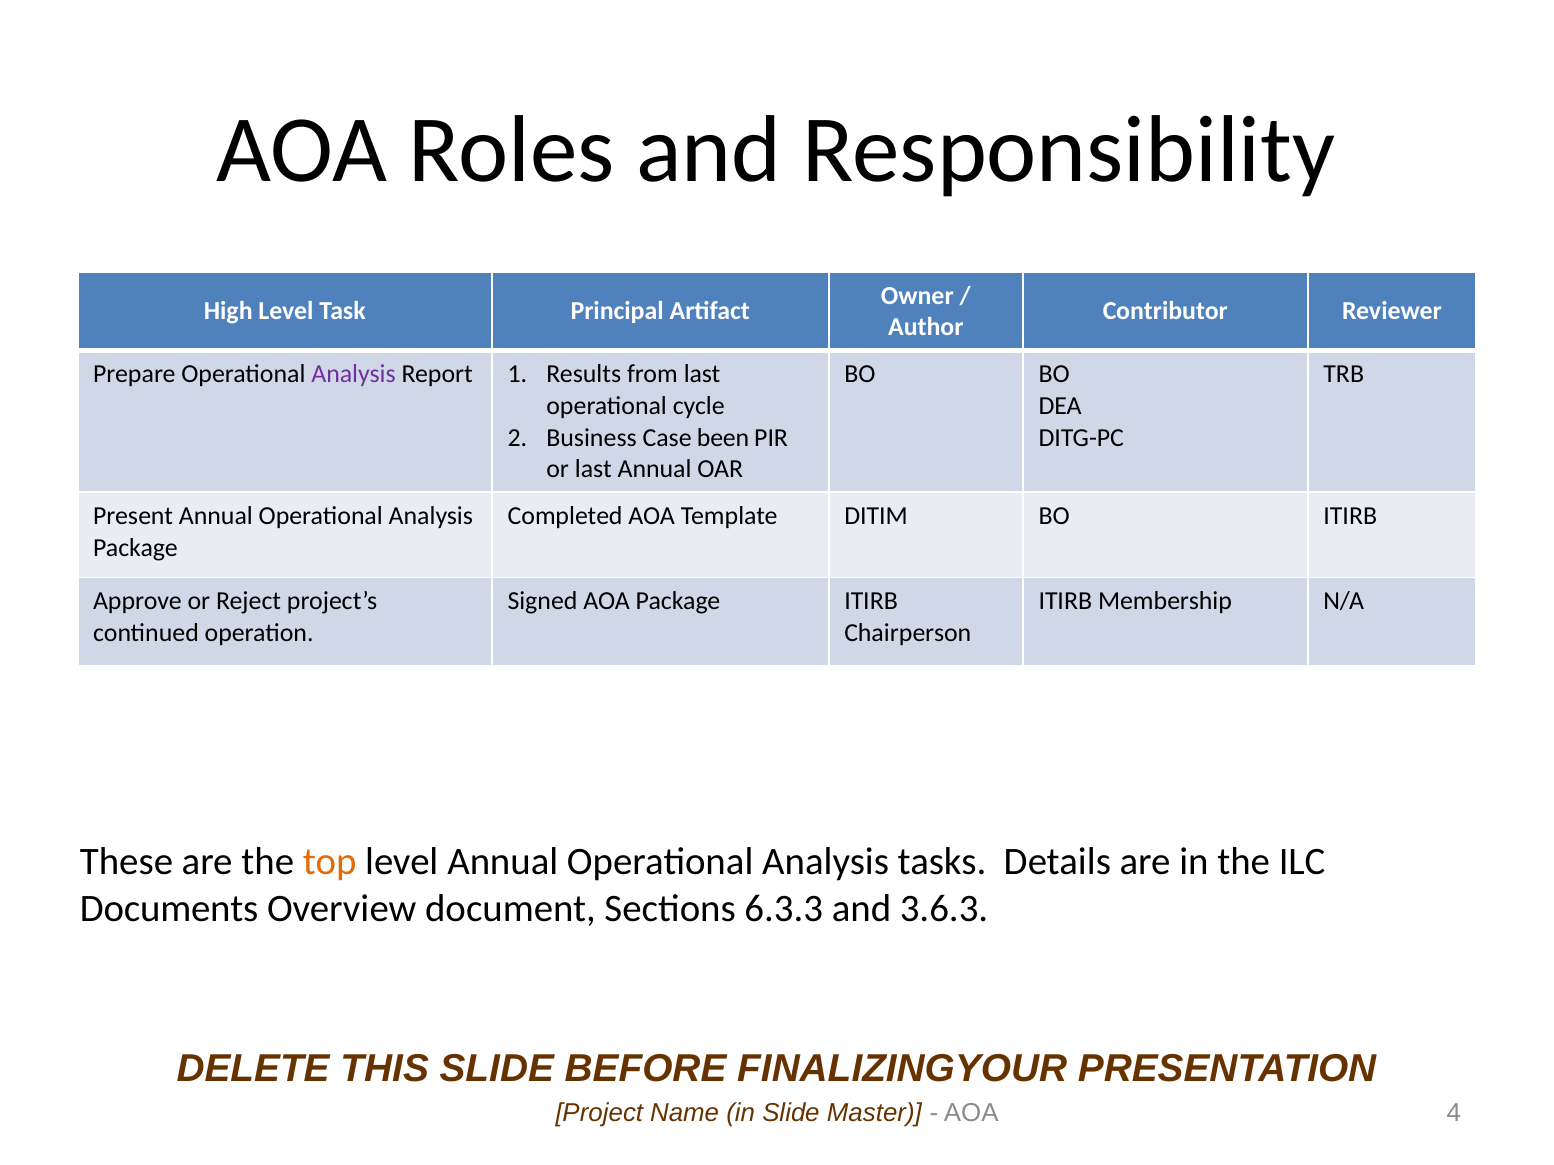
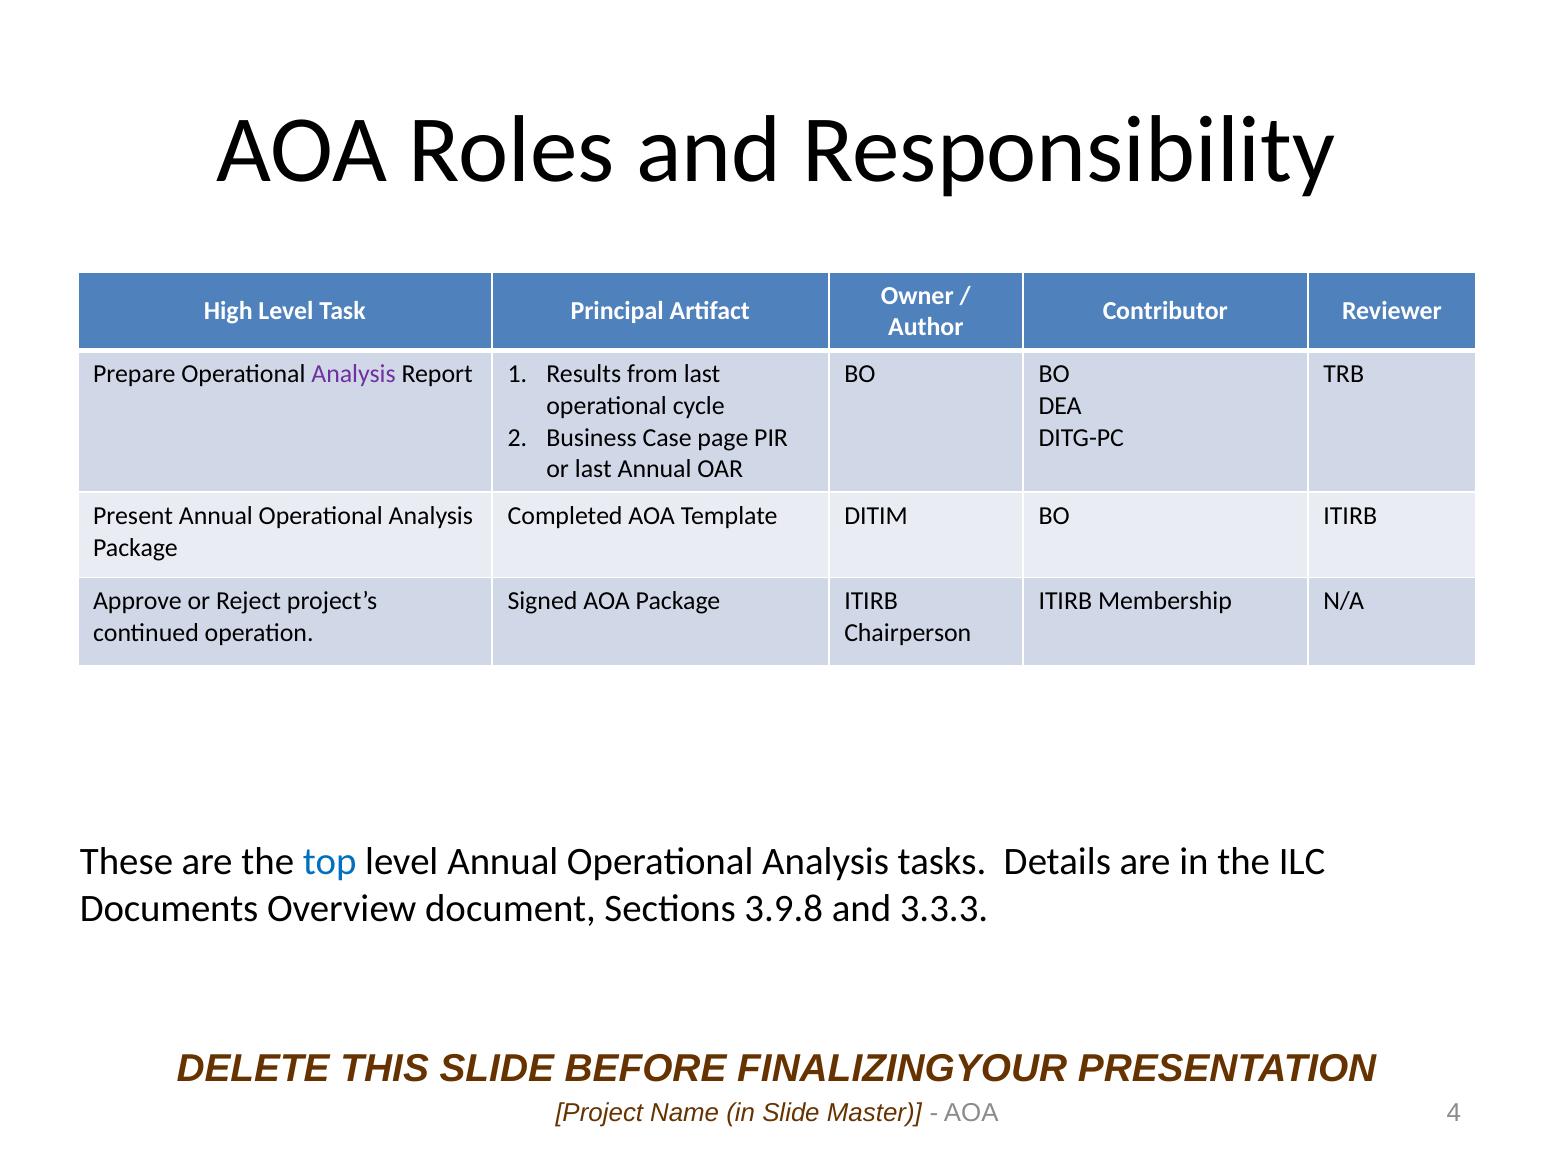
been: been -> page (723, 438)
top colour: orange -> blue (330, 862)
6.3.3: 6.3.3 -> 3.9.8 (784, 909)
3.6.3: 3.6.3 -> 3.3.3 (944, 909)
